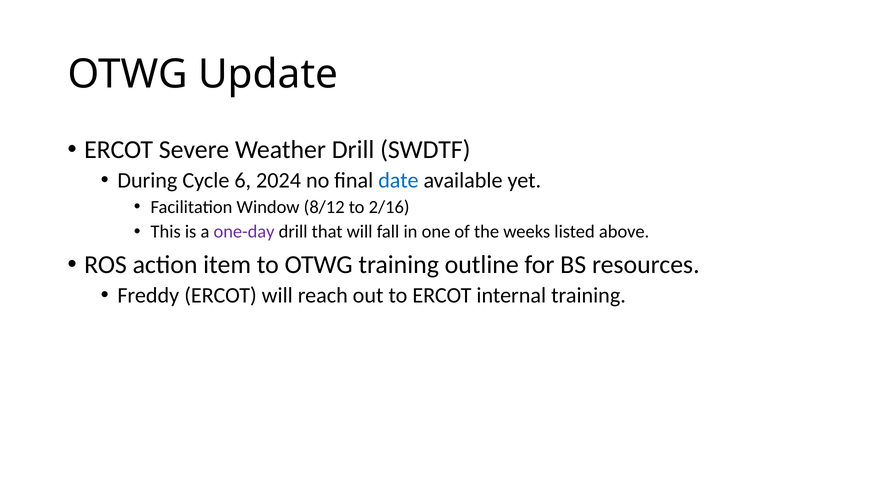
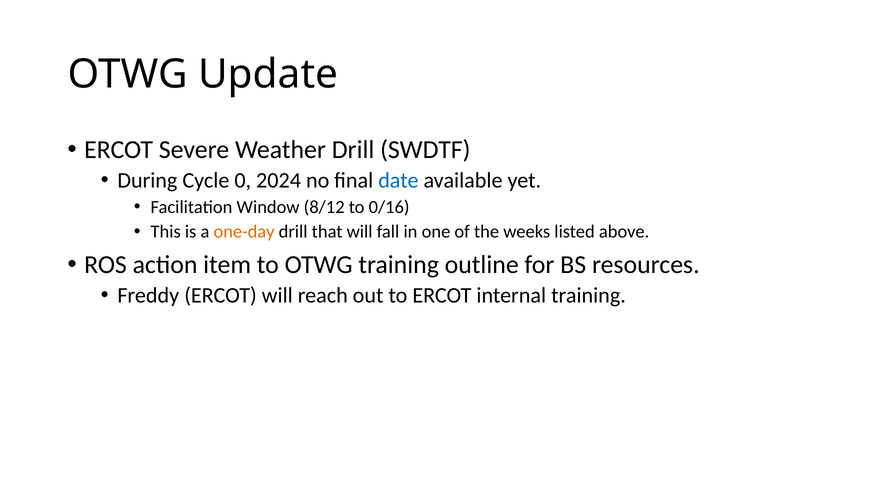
6: 6 -> 0 (243, 180)
2/16: 2/16 -> 0/16 (389, 207)
one-day colour: purple -> orange (244, 231)
